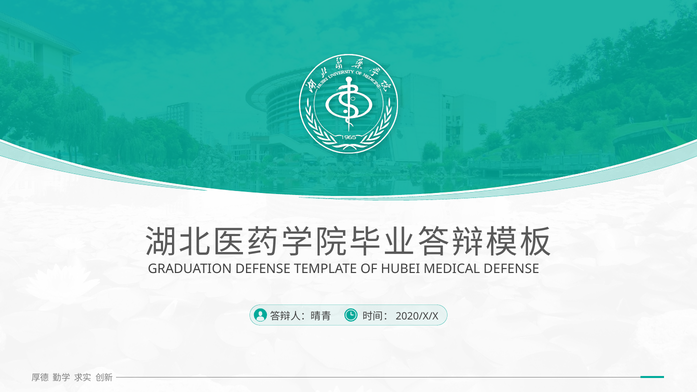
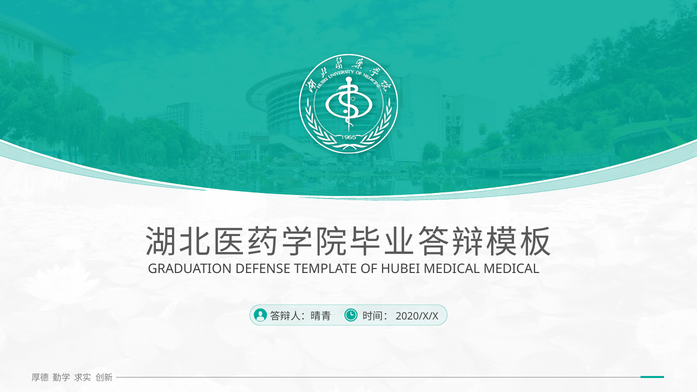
MEDICAL DEFENSE: DEFENSE -> MEDICAL (511, 269)
